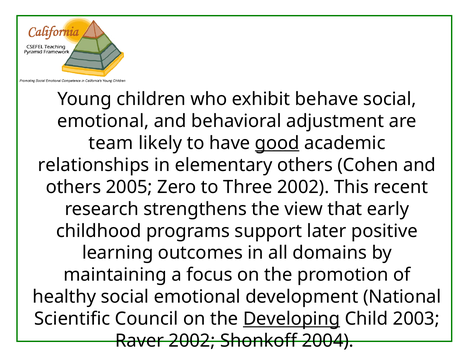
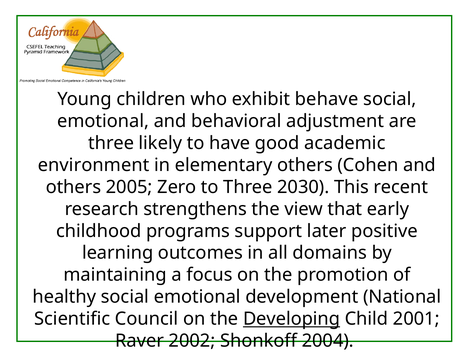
team: team -> three (111, 143)
good underline: present -> none (277, 143)
relationships: relationships -> environment (94, 165)
Three 2002: 2002 -> 2030 (303, 187)
2003: 2003 -> 2001 (416, 318)
